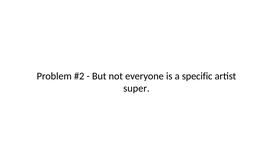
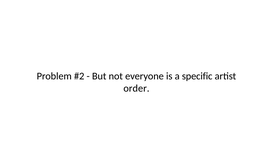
super: super -> order (136, 88)
